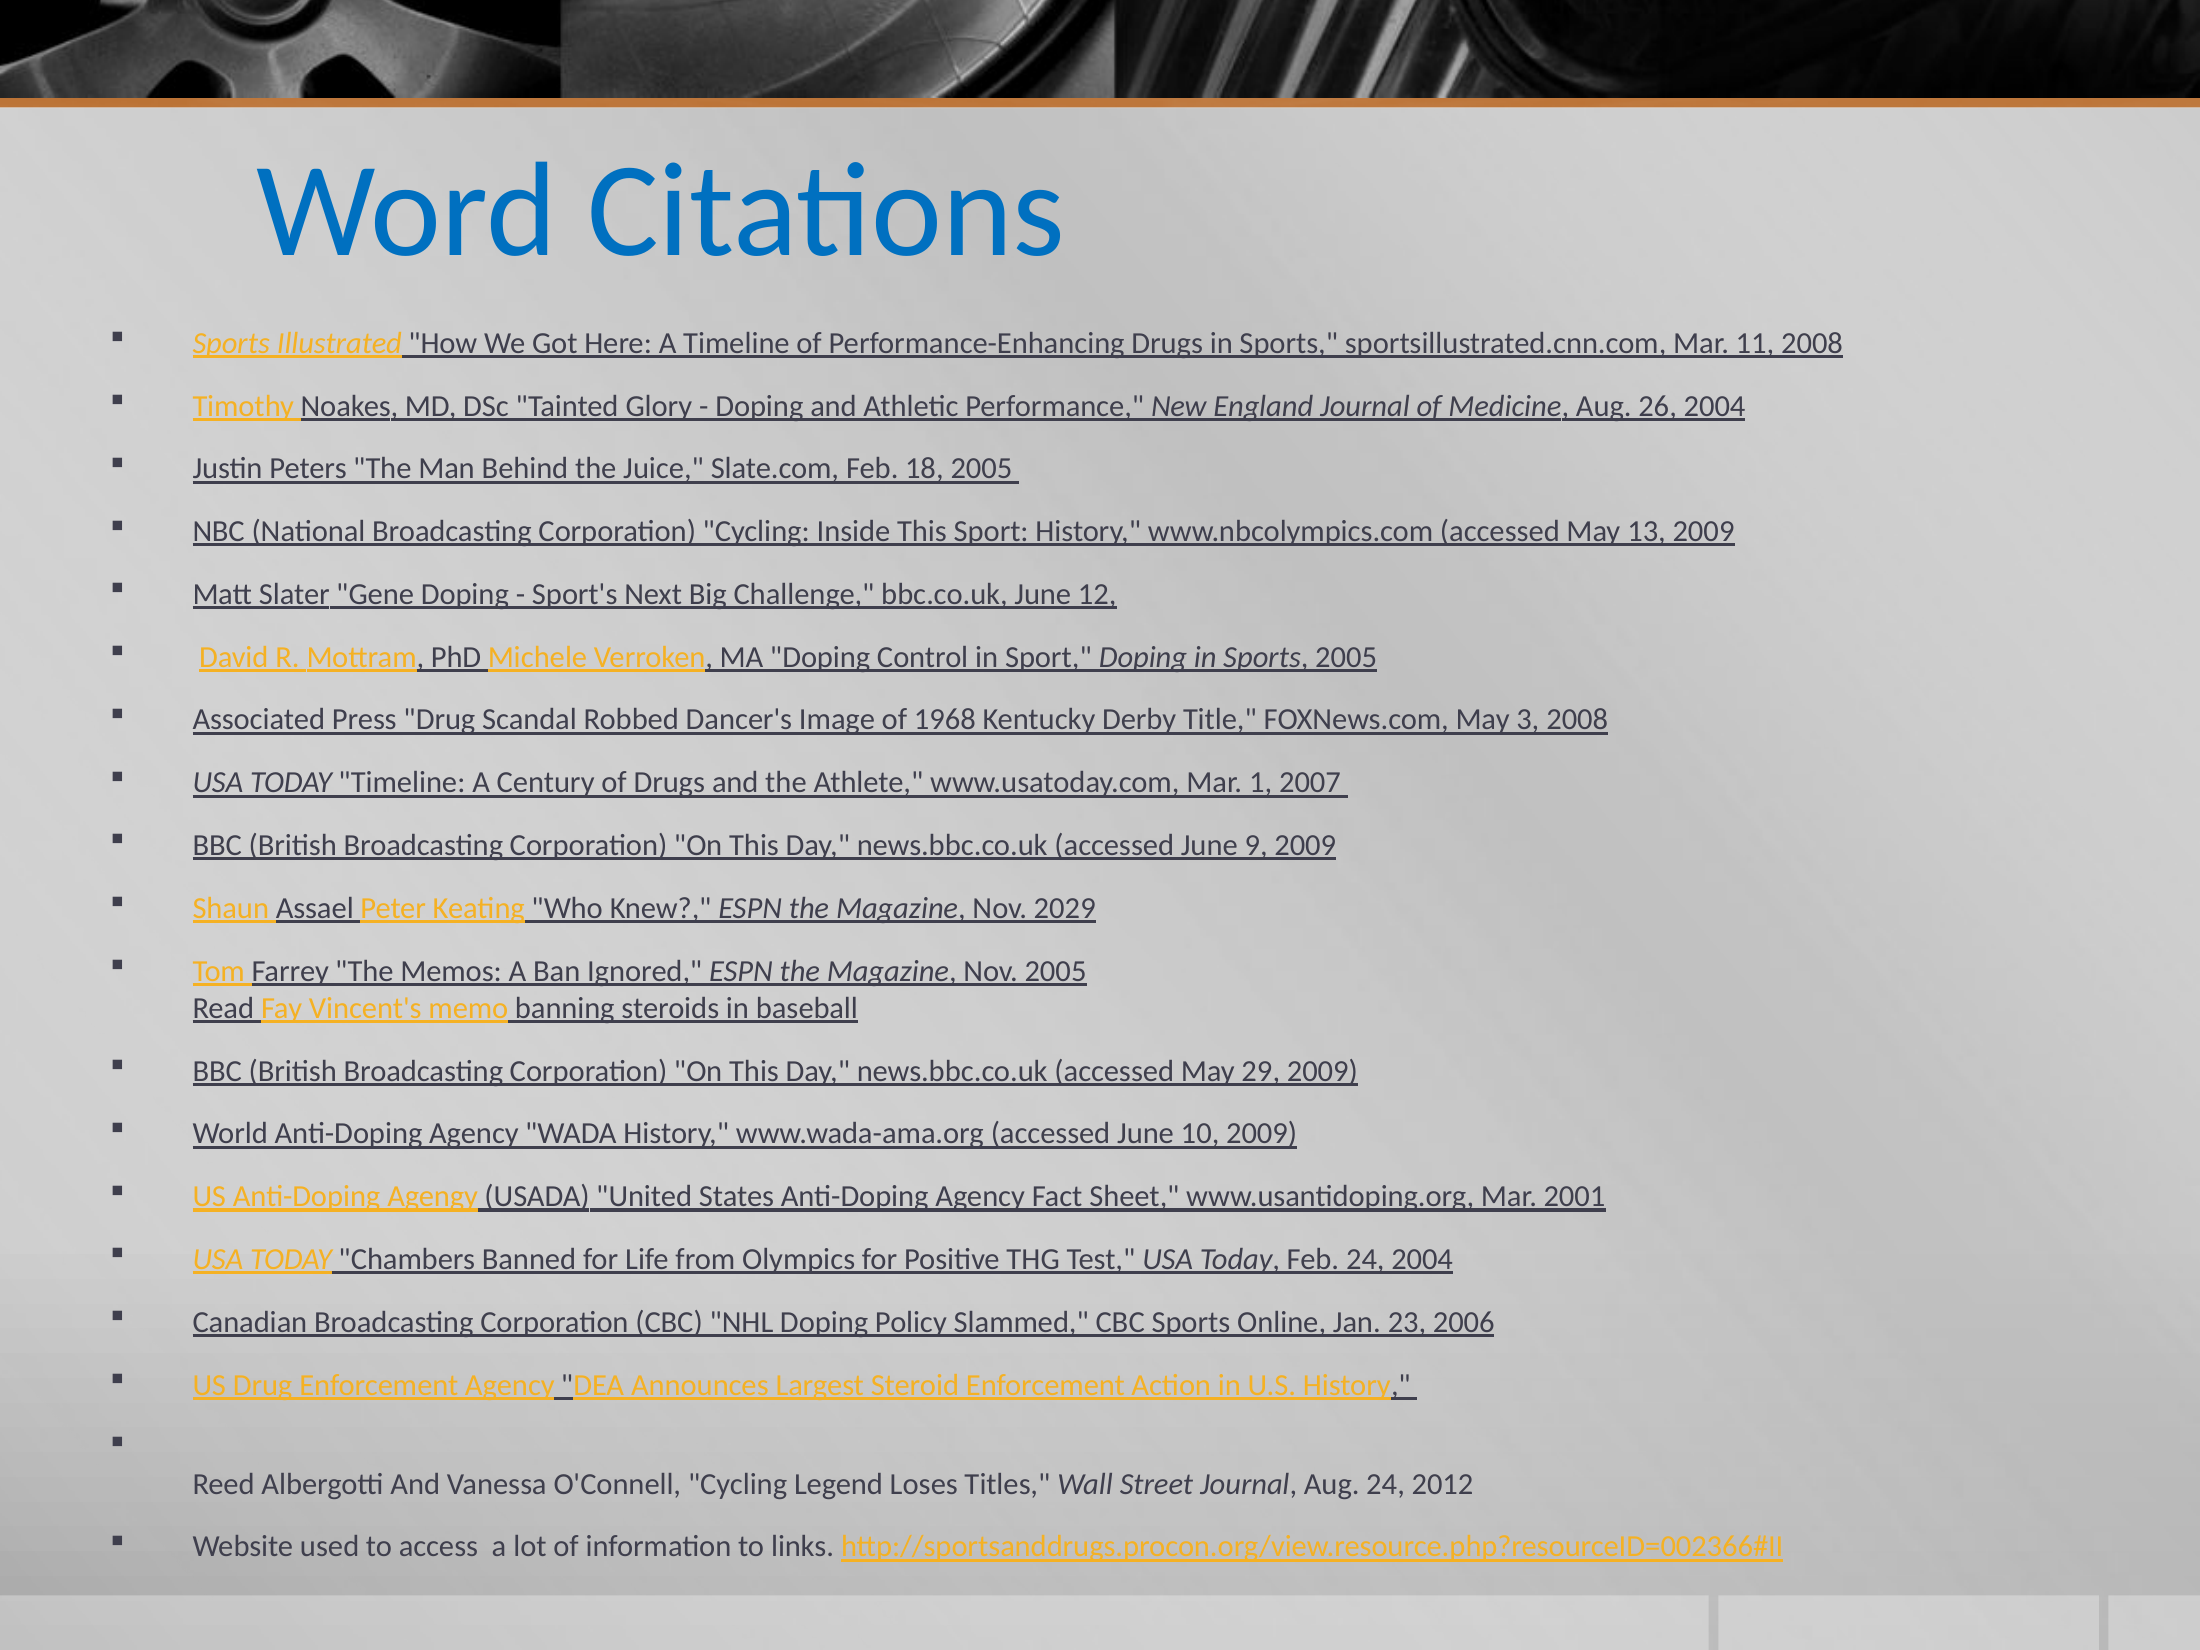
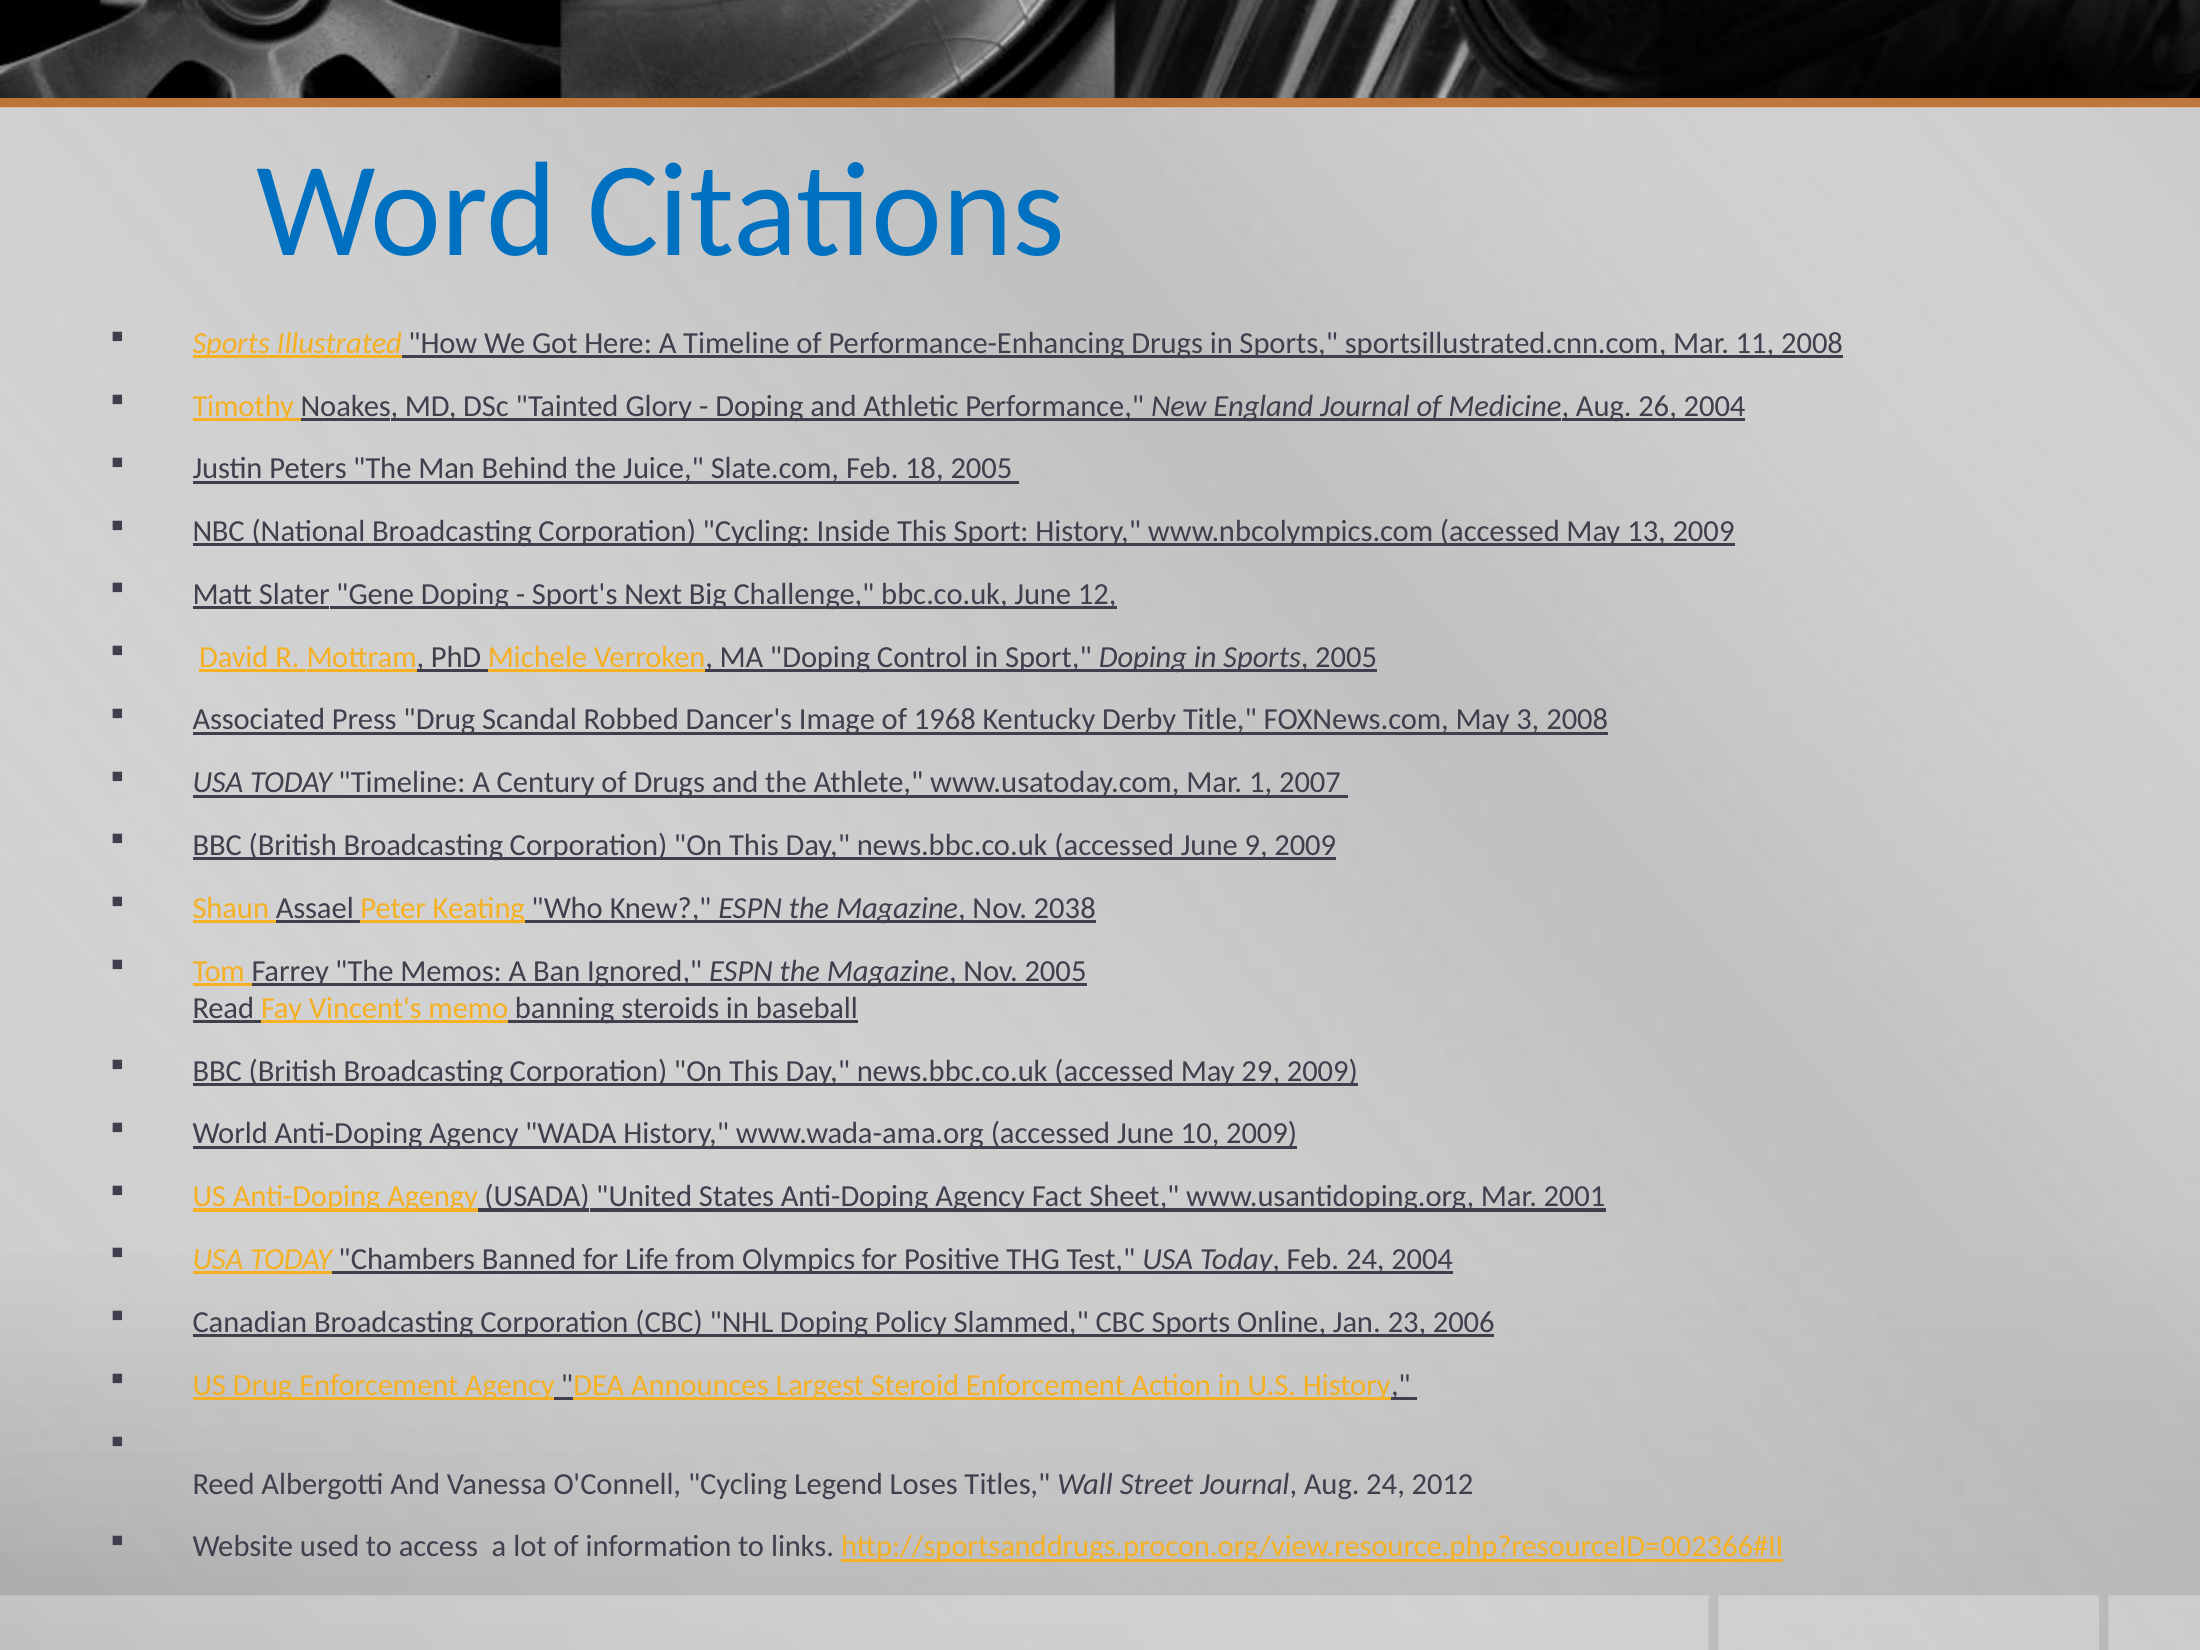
2029: 2029 -> 2038 (1065, 908)
